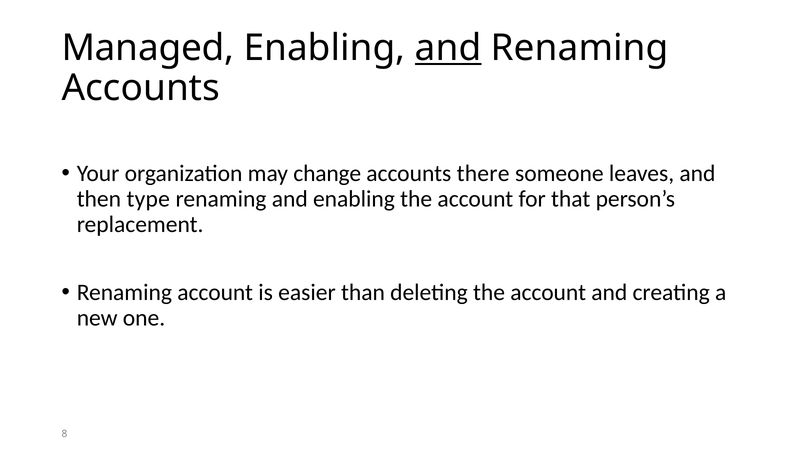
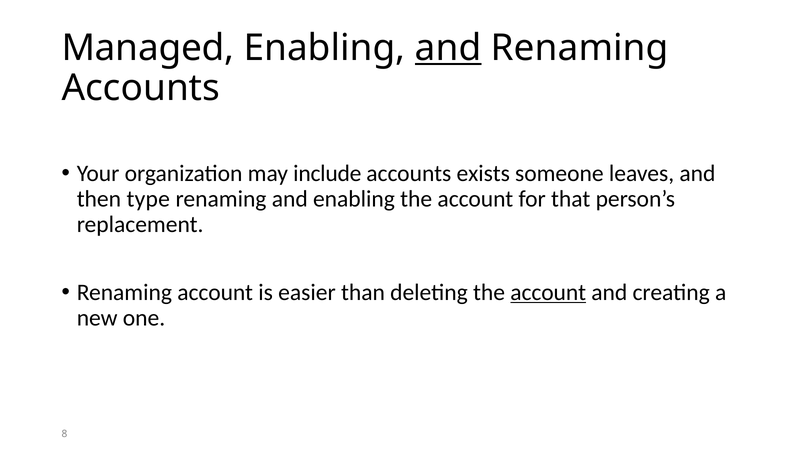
change: change -> include (327, 173)
there: there -> exists (483, 173)
account underline: none -> present (548, 292)
